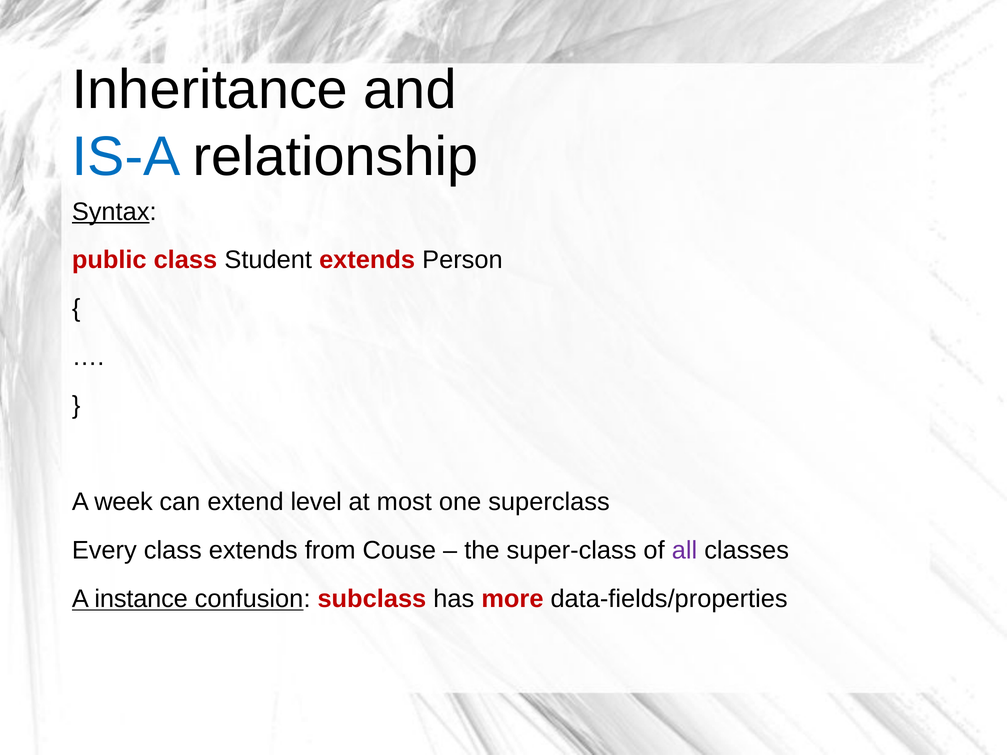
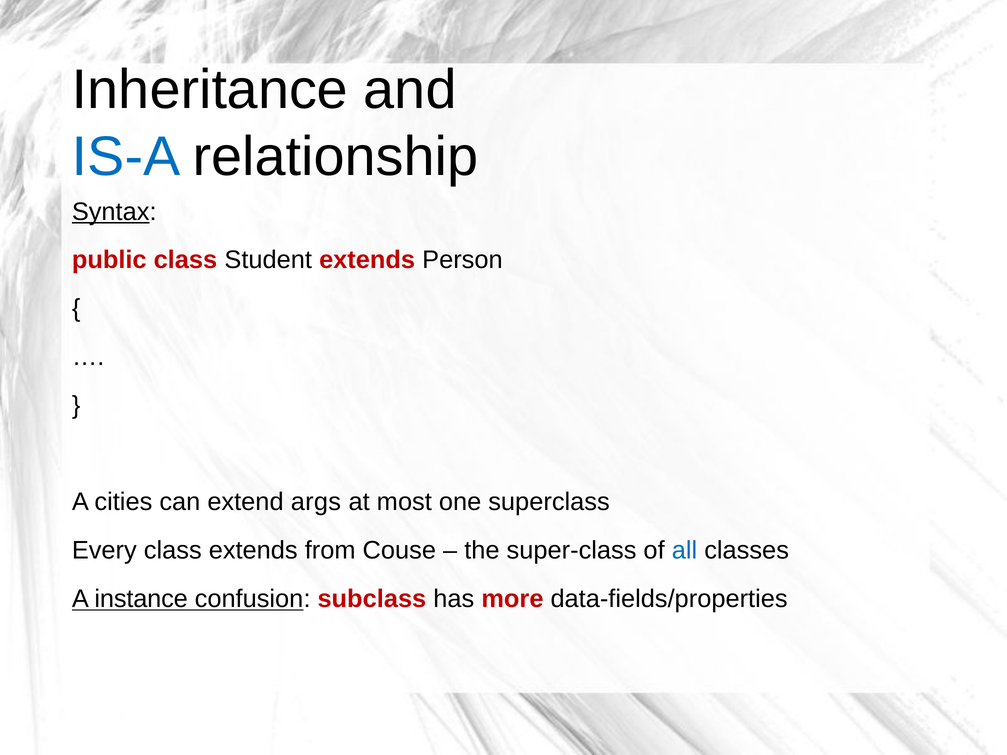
week: week -> cities (123, 502)
level: level -> args (316, 502)
all colour: purple -> blue (684, 551)
